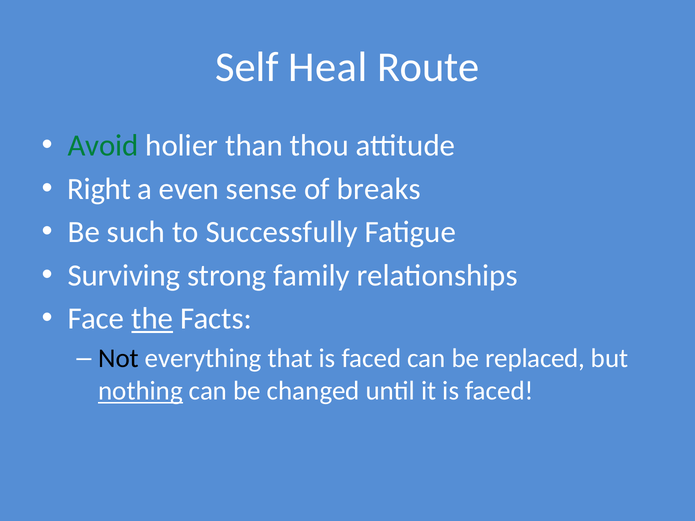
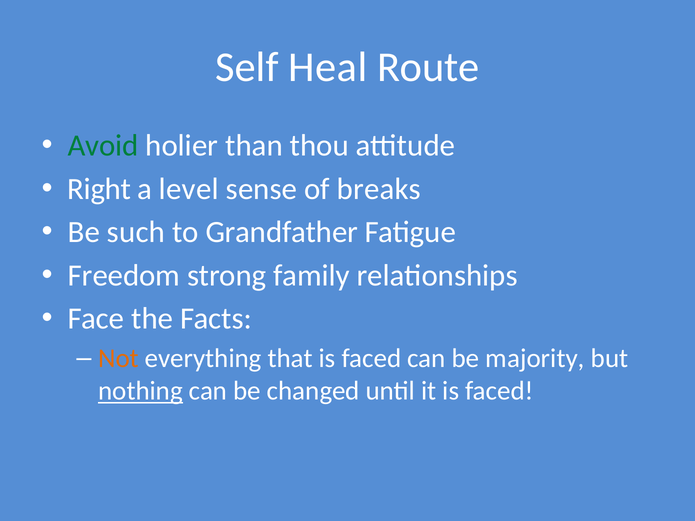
even: even -> level (189, 189)
Successfully: Successfully -> Grandfather (282, 232)
Surviving: Surviving -> Freedom (124, 276)
the underline: present -> none (152, 319)
Not colour: black -> orange (119, 359)
replaced: replaced -> majority (535, 359)
